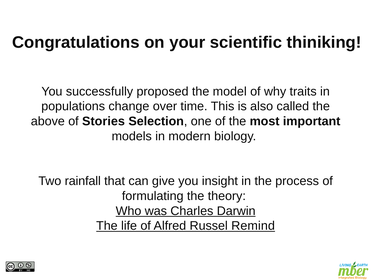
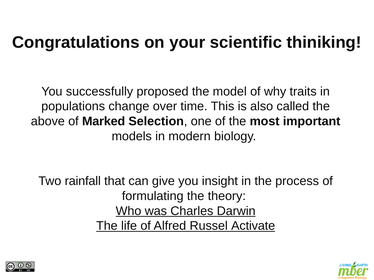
Stories: Stories -> Marked (104, 122)
Remind: Remind -> Activate (253, 226)
